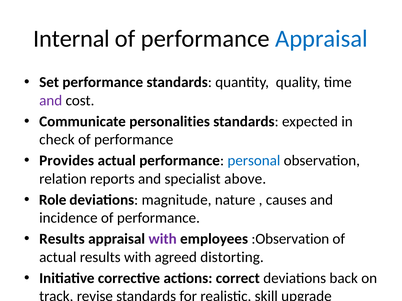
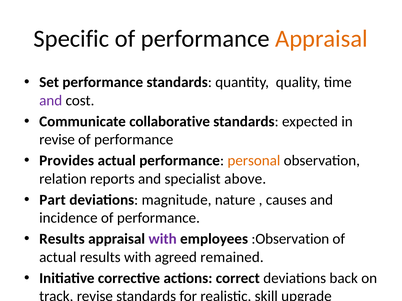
Internal: Internal -> Specific (71, 39)
Appraisal colour: blue -> orange (322, 39)
personalities: personalities -> collaborative (170, 122)
check: check -> revise (57, 140)
personal colour: blue -> orange (254, 161)
Role: Role -> Part (53, 200)
distorting: distorting -> remained (232, 258)
